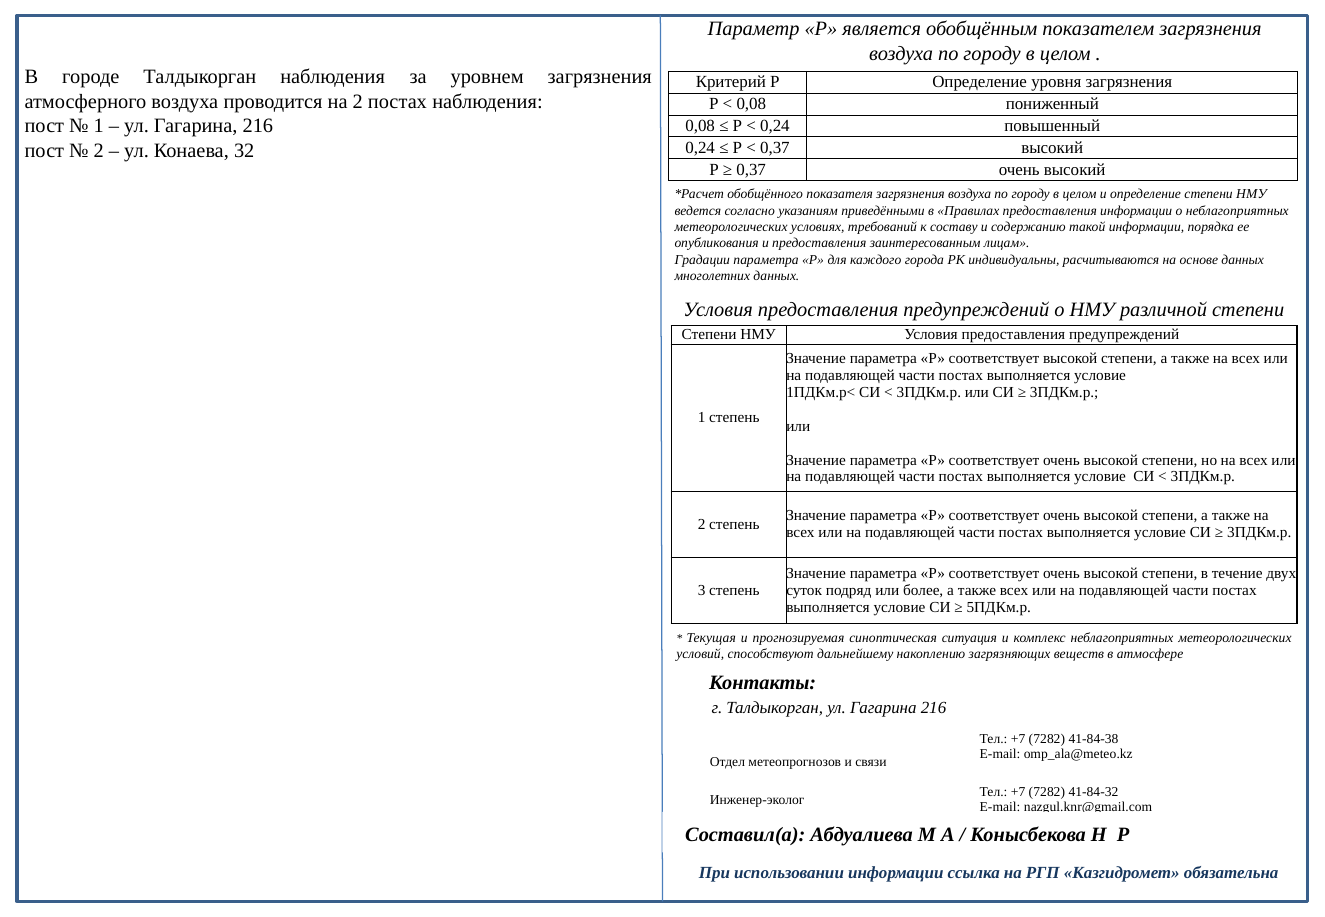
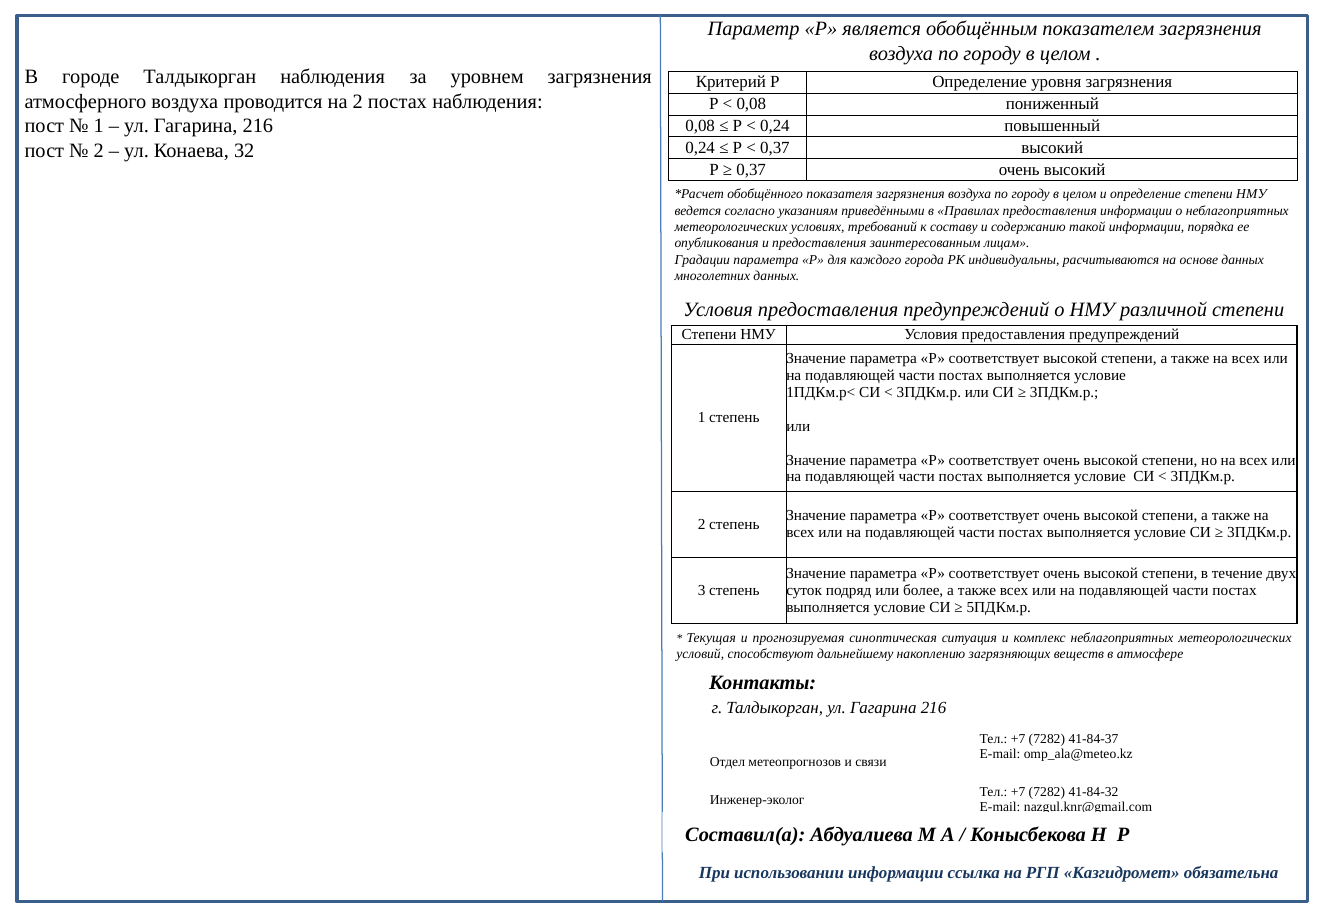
41-84-38: 41-84-38 -> 41-84-37 (1094, 739)
